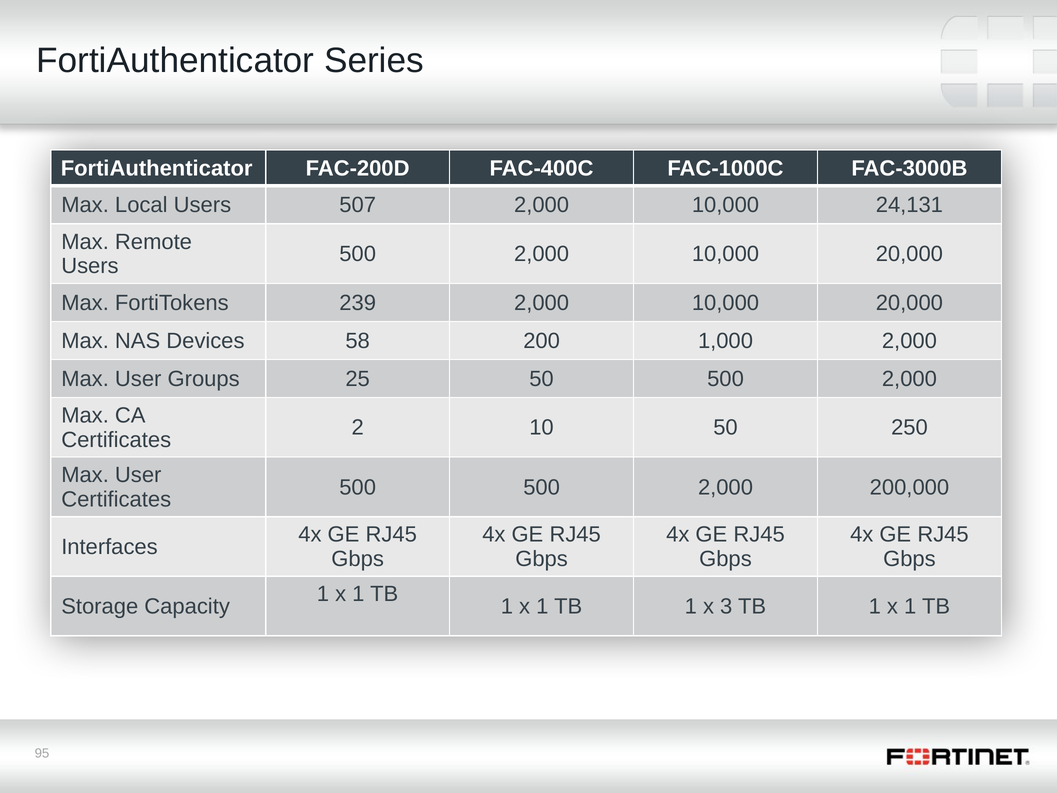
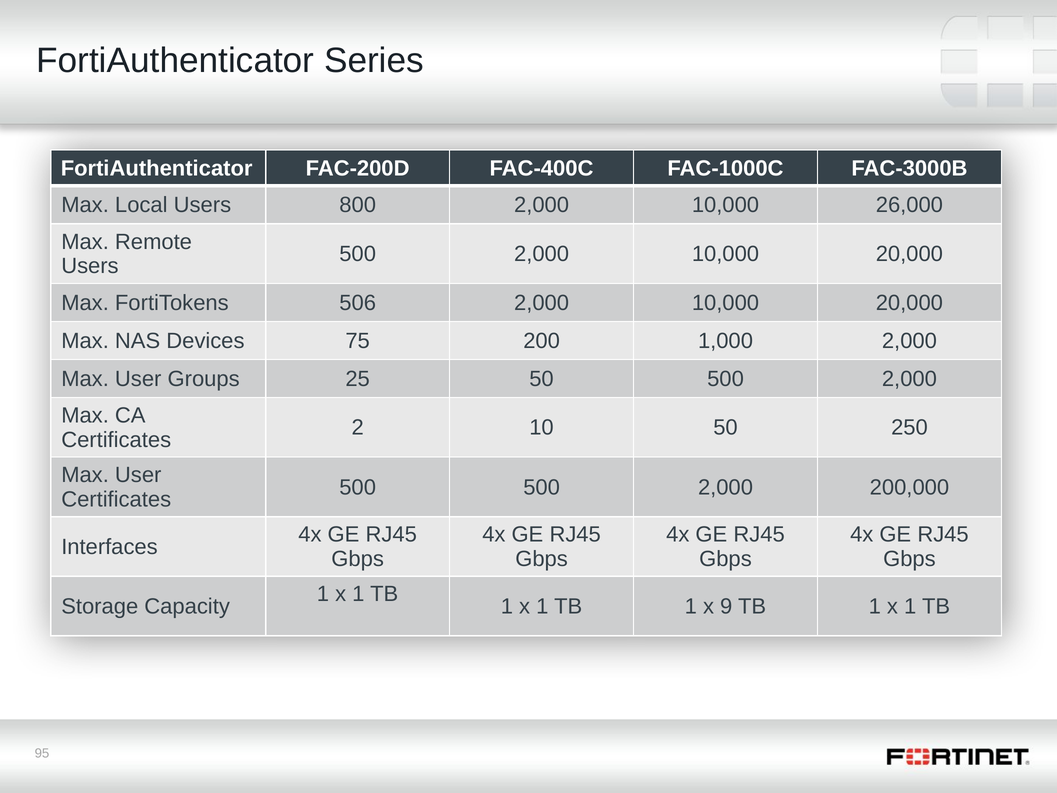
507: 507 -> 800 (358, 205)
24,131: 24,131 -> 26,000 (909, 205)
239: 239 -> 506 (358, 303)
58: 58 -> 75 (358, 341)
3: 3 -> 9 (726, 606)
